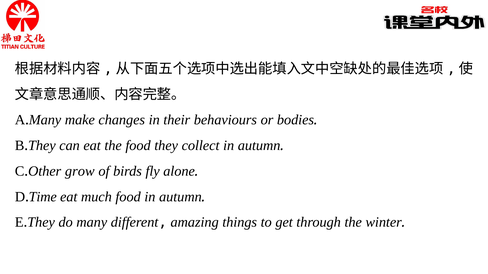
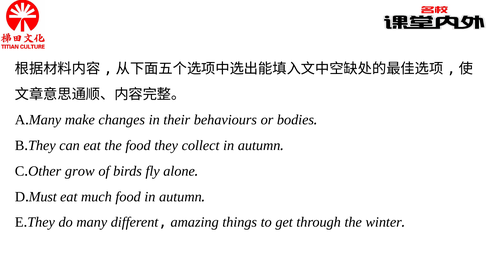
Time: Time -> Must (43, 197)
